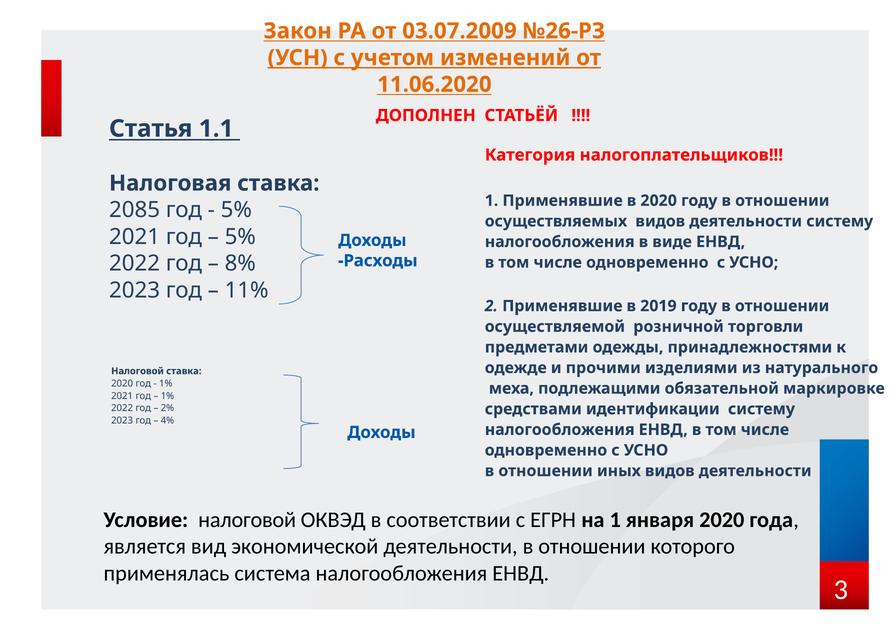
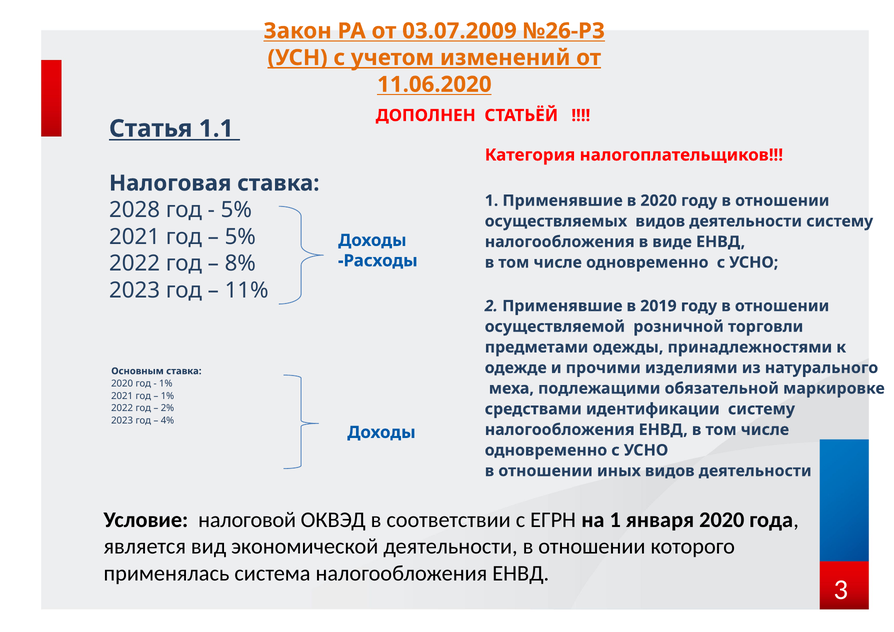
2085: 2085 -> 2028 (135, 210)
Налоговой: Налоговой -> Основным (137, 371)
